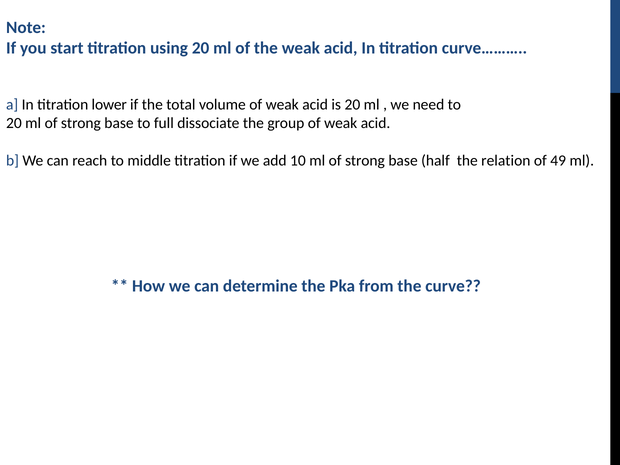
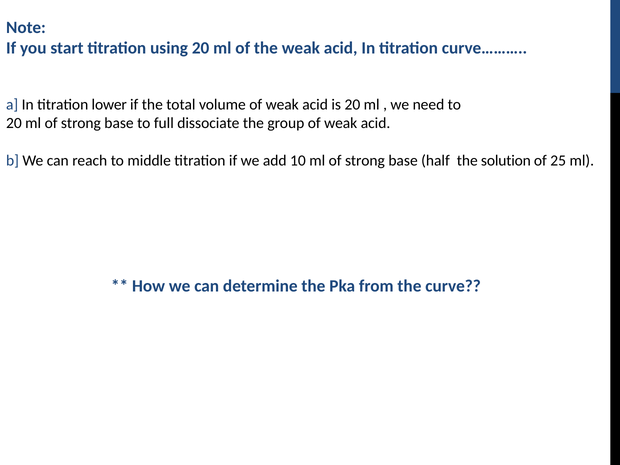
relation: relation -> solution (506, 161)
49: 49 -> 25 (558, 161)
